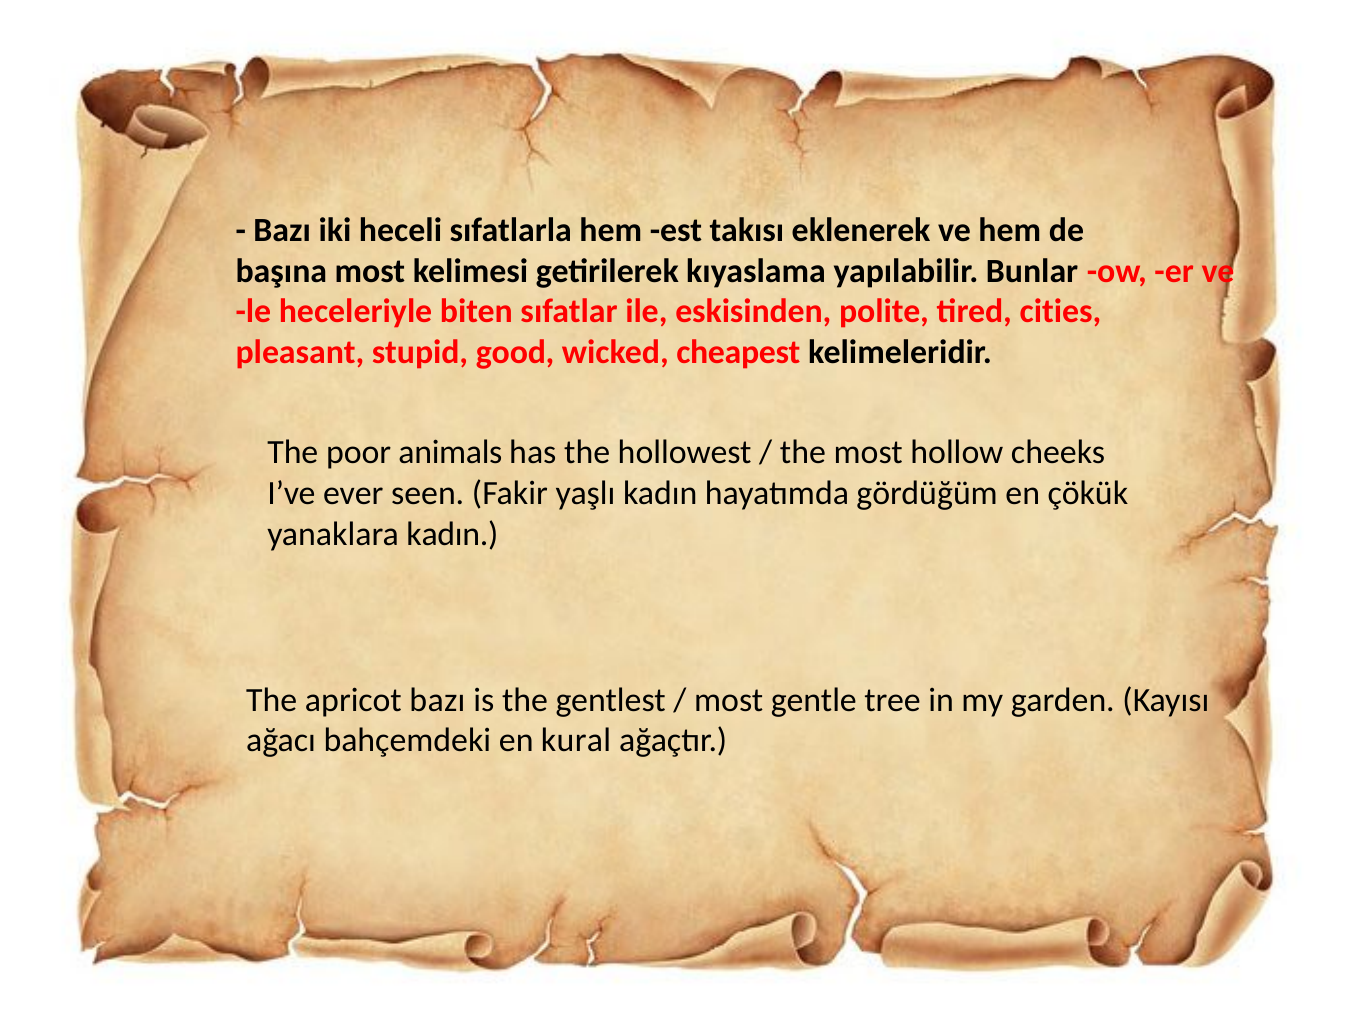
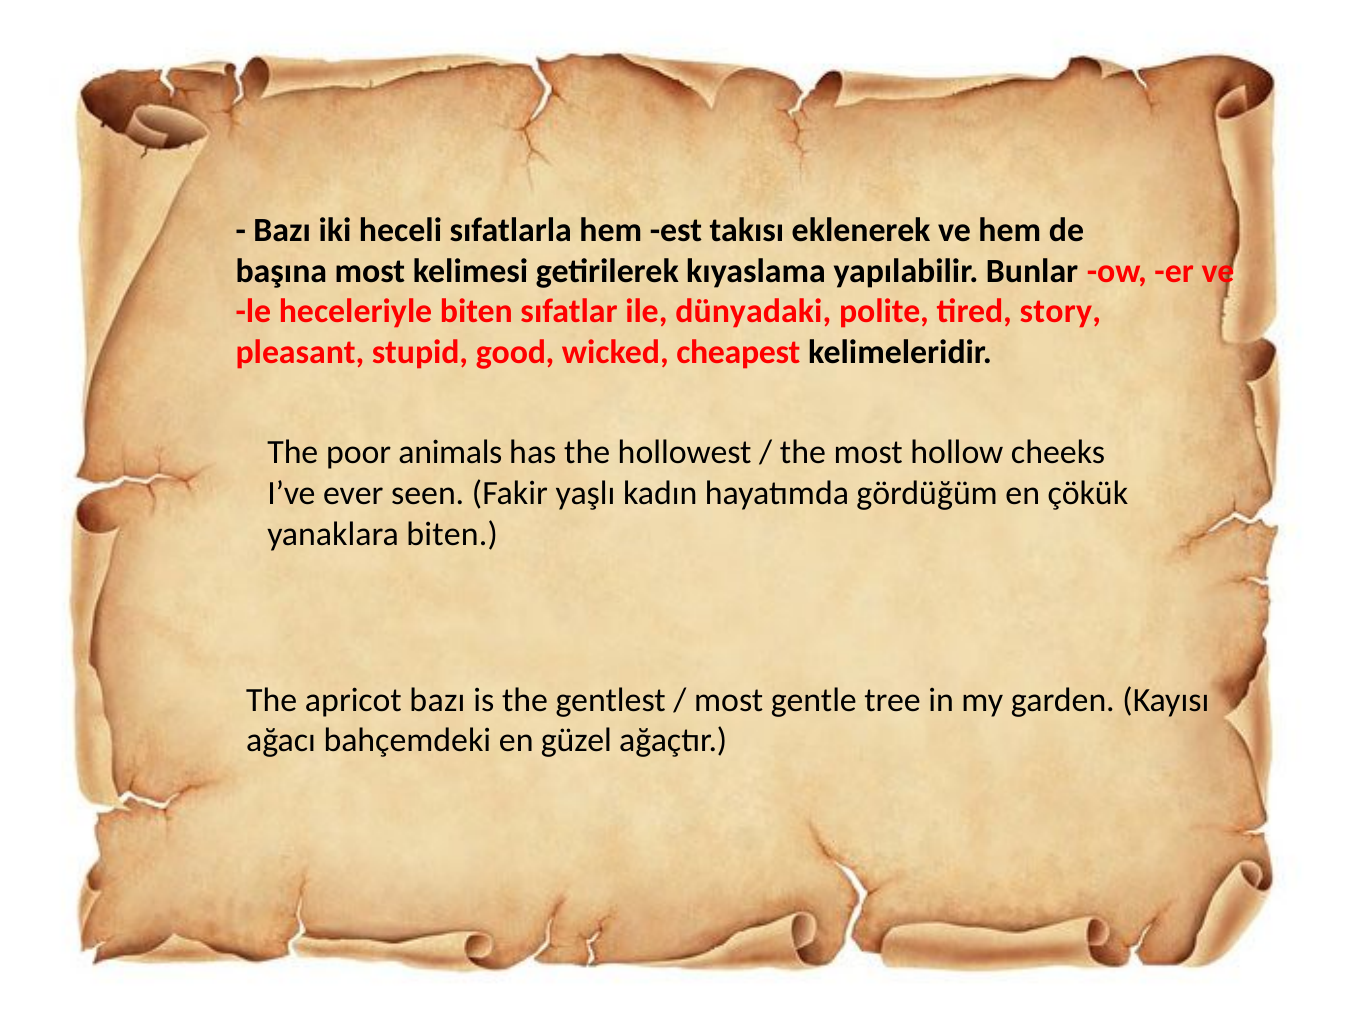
eskisinden: eskisinden -> dünyadaki (753, 312)
cities: cities -> story (1060, 312)
yanaklara kadın: kadın -> biten (452, 534)
kural: kural -> güzel (576, 741)
